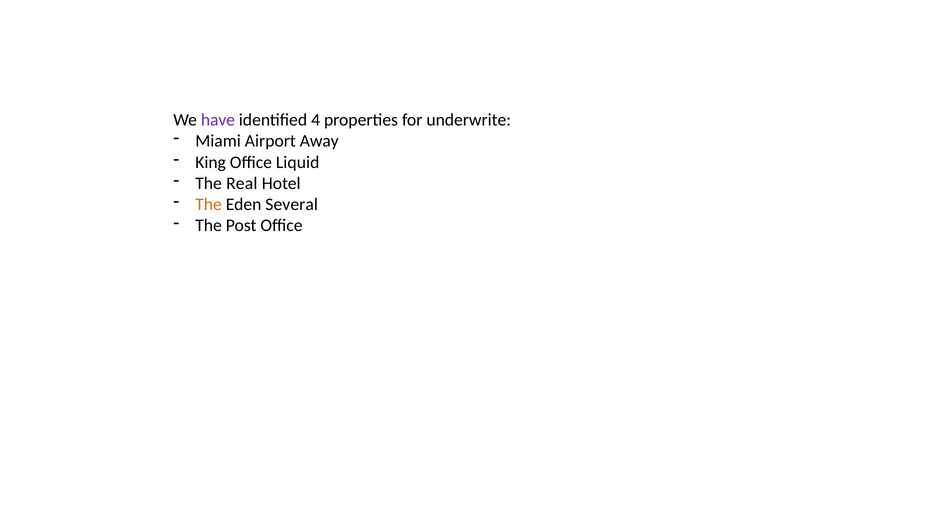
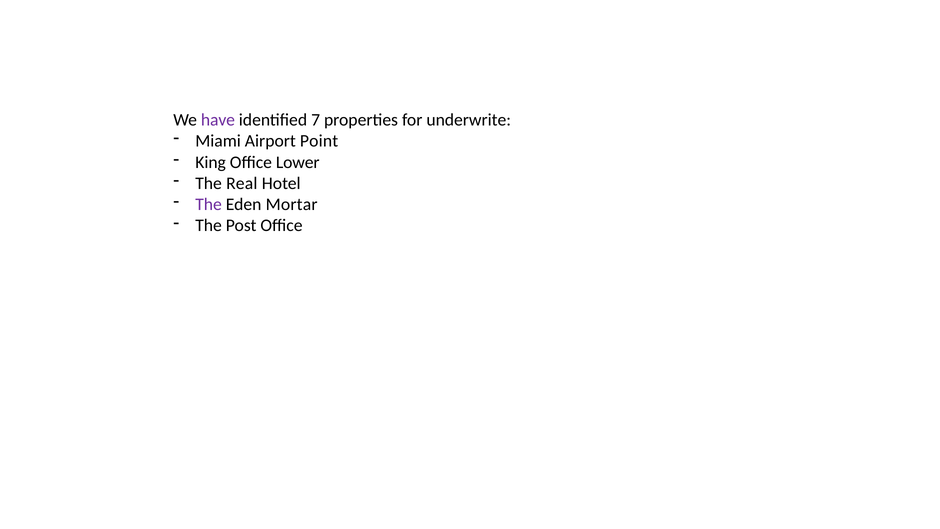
4: 4 -> 7 (316, 120)
Away: Away -> Point (319, 141)
Liquid: Liquid -> Lower (298, 162)
The colour: orange -> purple (209, 204)
Several: Several -> Mortar (292, 204)
